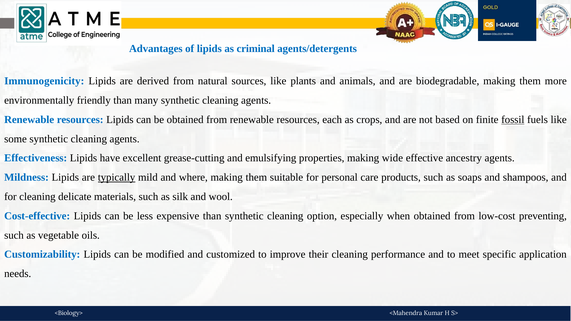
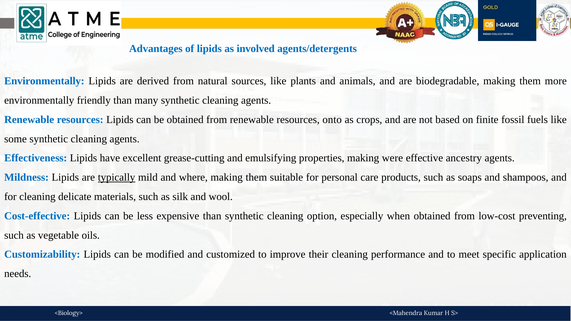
criminal: criminal -> involved (256, 49)
Immunogenicity: Immunogenicity -> Environmentally (44, 81)
each: each -> onto (332, 120)
fossil underline: present -> none (513, 120)
wide: wide -> were (392, 158)
